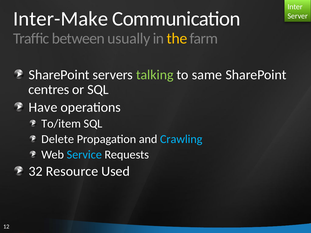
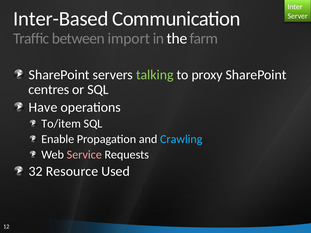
Inter-Make: Inter-Make -> Inter-Based (61, 19)
usually: usually -> import (129, 38)
the colour: yellow -> white (177, 38)
same: same -> proxy (207, 75)
Delete: Delete -> Enable (58, 139)
Service colour: light blue -> pink (84, 155)
